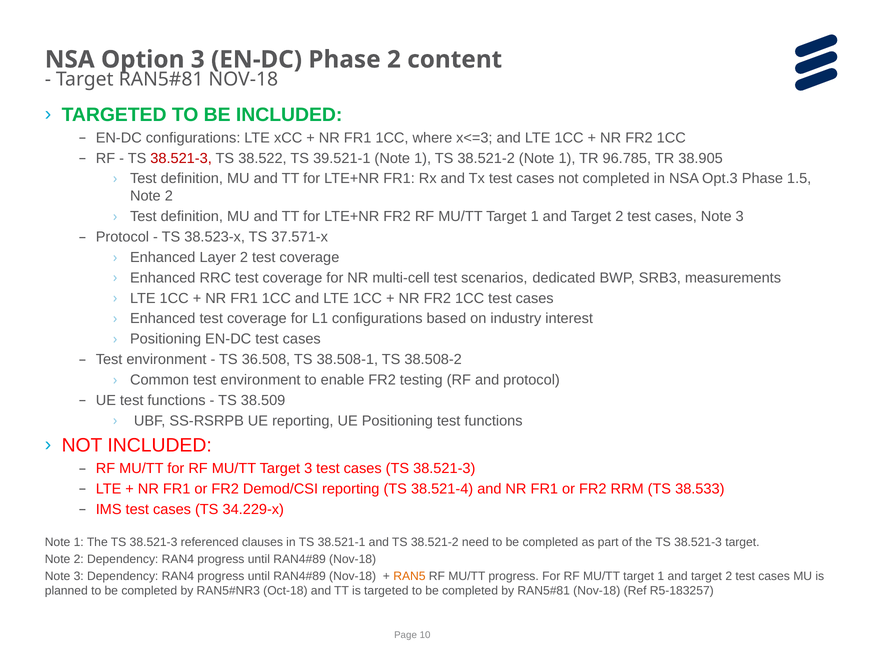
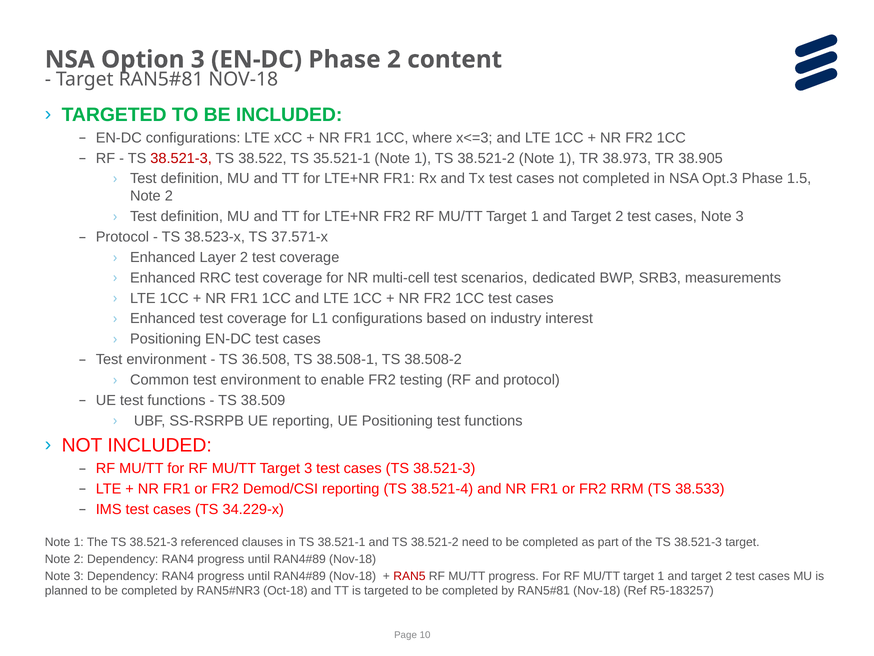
39.521-1: 39.521-1 -> 35.521-1 (342, 158)
96.785: 96.785 -> 38.973 (627, 158)
RAN5 colour: orange -> red (409, 576)
